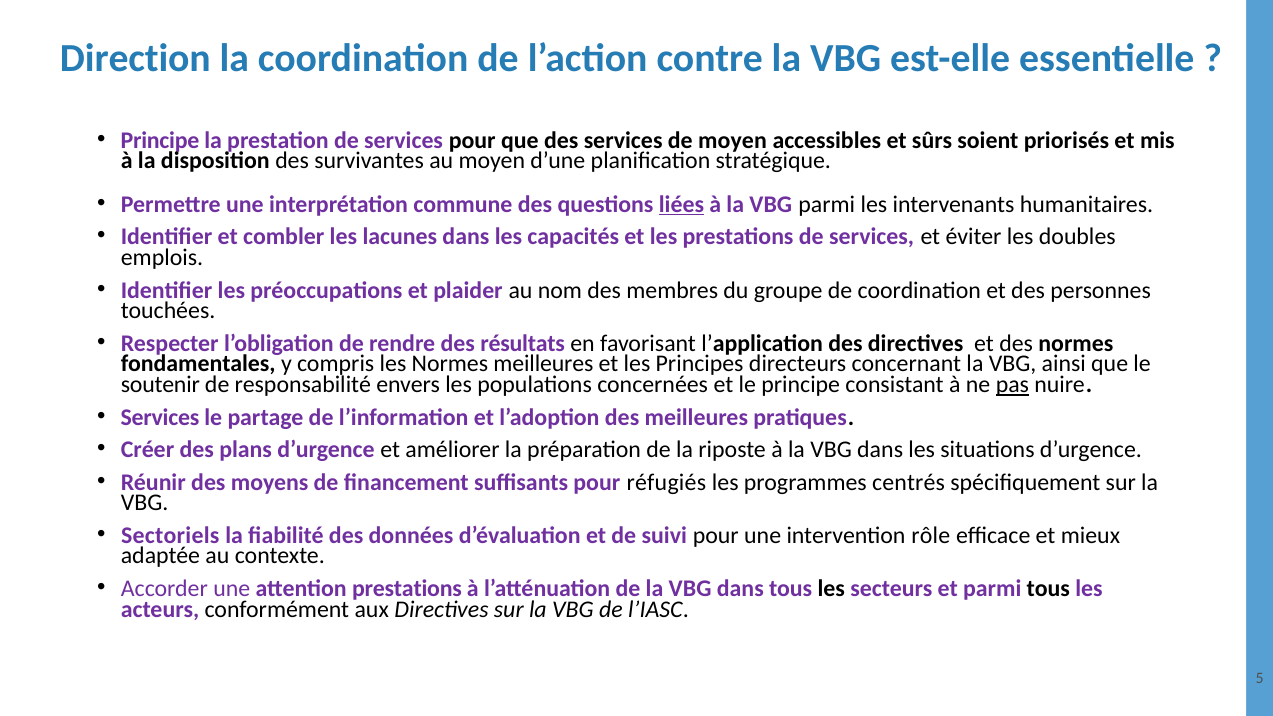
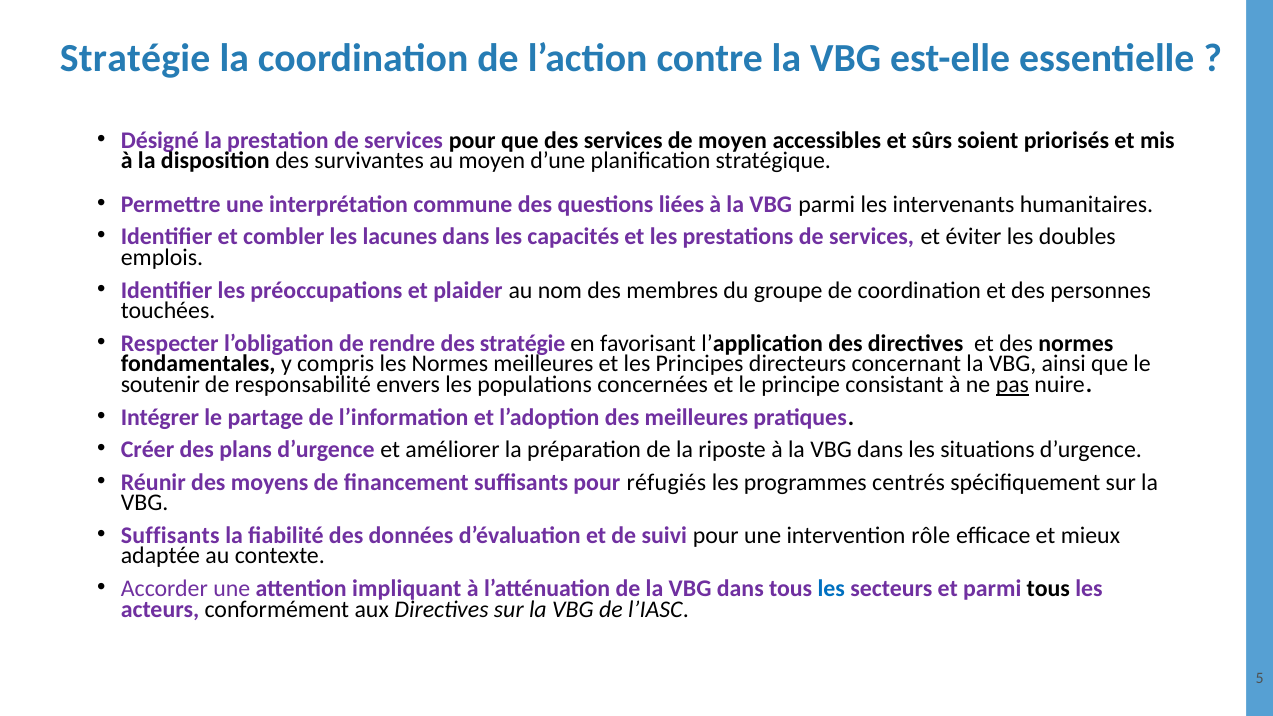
Direction: Direction -> Stratégie (135, 59)
Principe: Principe -> Désigné (160, 140)
liées underline: present -> none (681, 204)
des résultats: résultats -> stratégie (523, 343)
Services: Services -> Intégrer (160, 417)
Sectoriels: Sectoriels -> Suffisants (170, 535)
attention prestations: prestations -> impliquant (407, 589)
les colour: black -> blue (831, 589)
